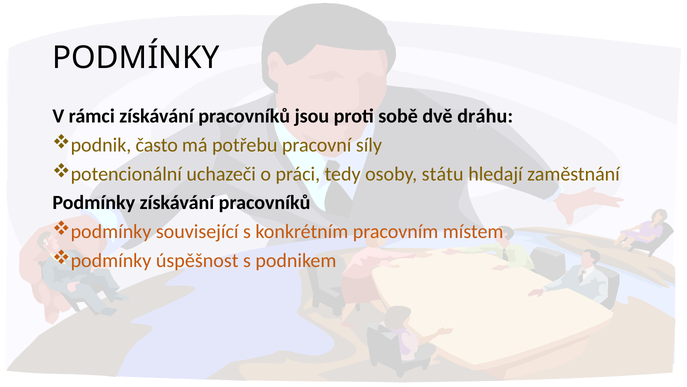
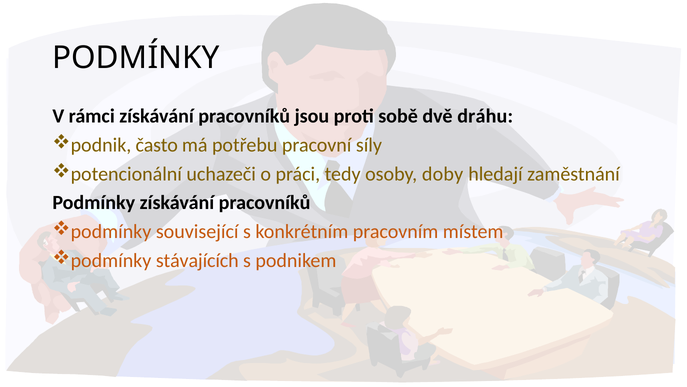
státu: státu -> doby (443, 174)
úspěšnost: úspěšnost -> stávajících (197, 260)
